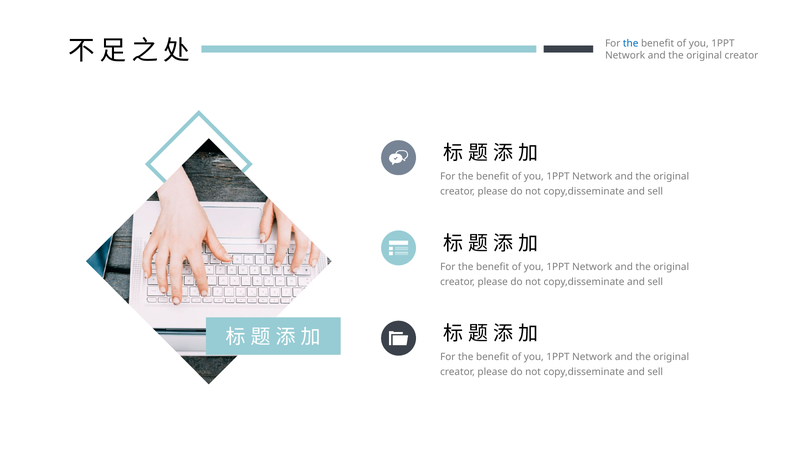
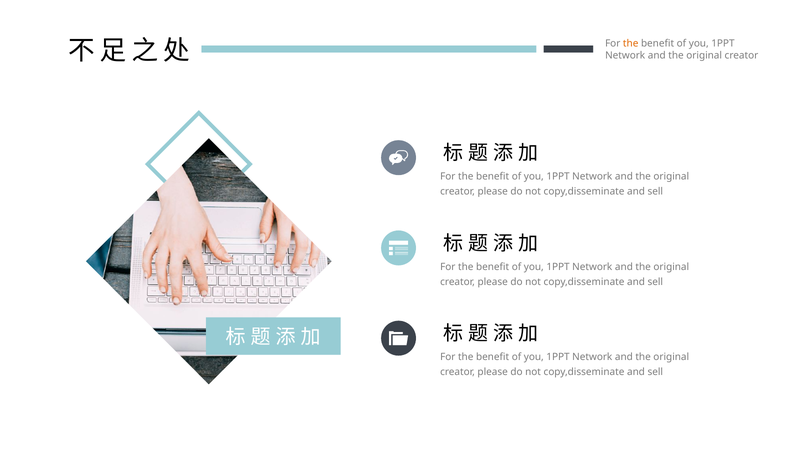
the colour: blue -> orange (631, 44)
